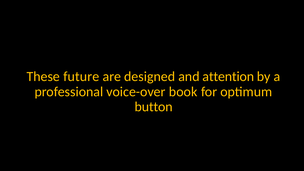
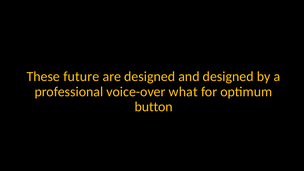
and attention: attention -> designed (228, 77)
book: book -> what (183, 92)
